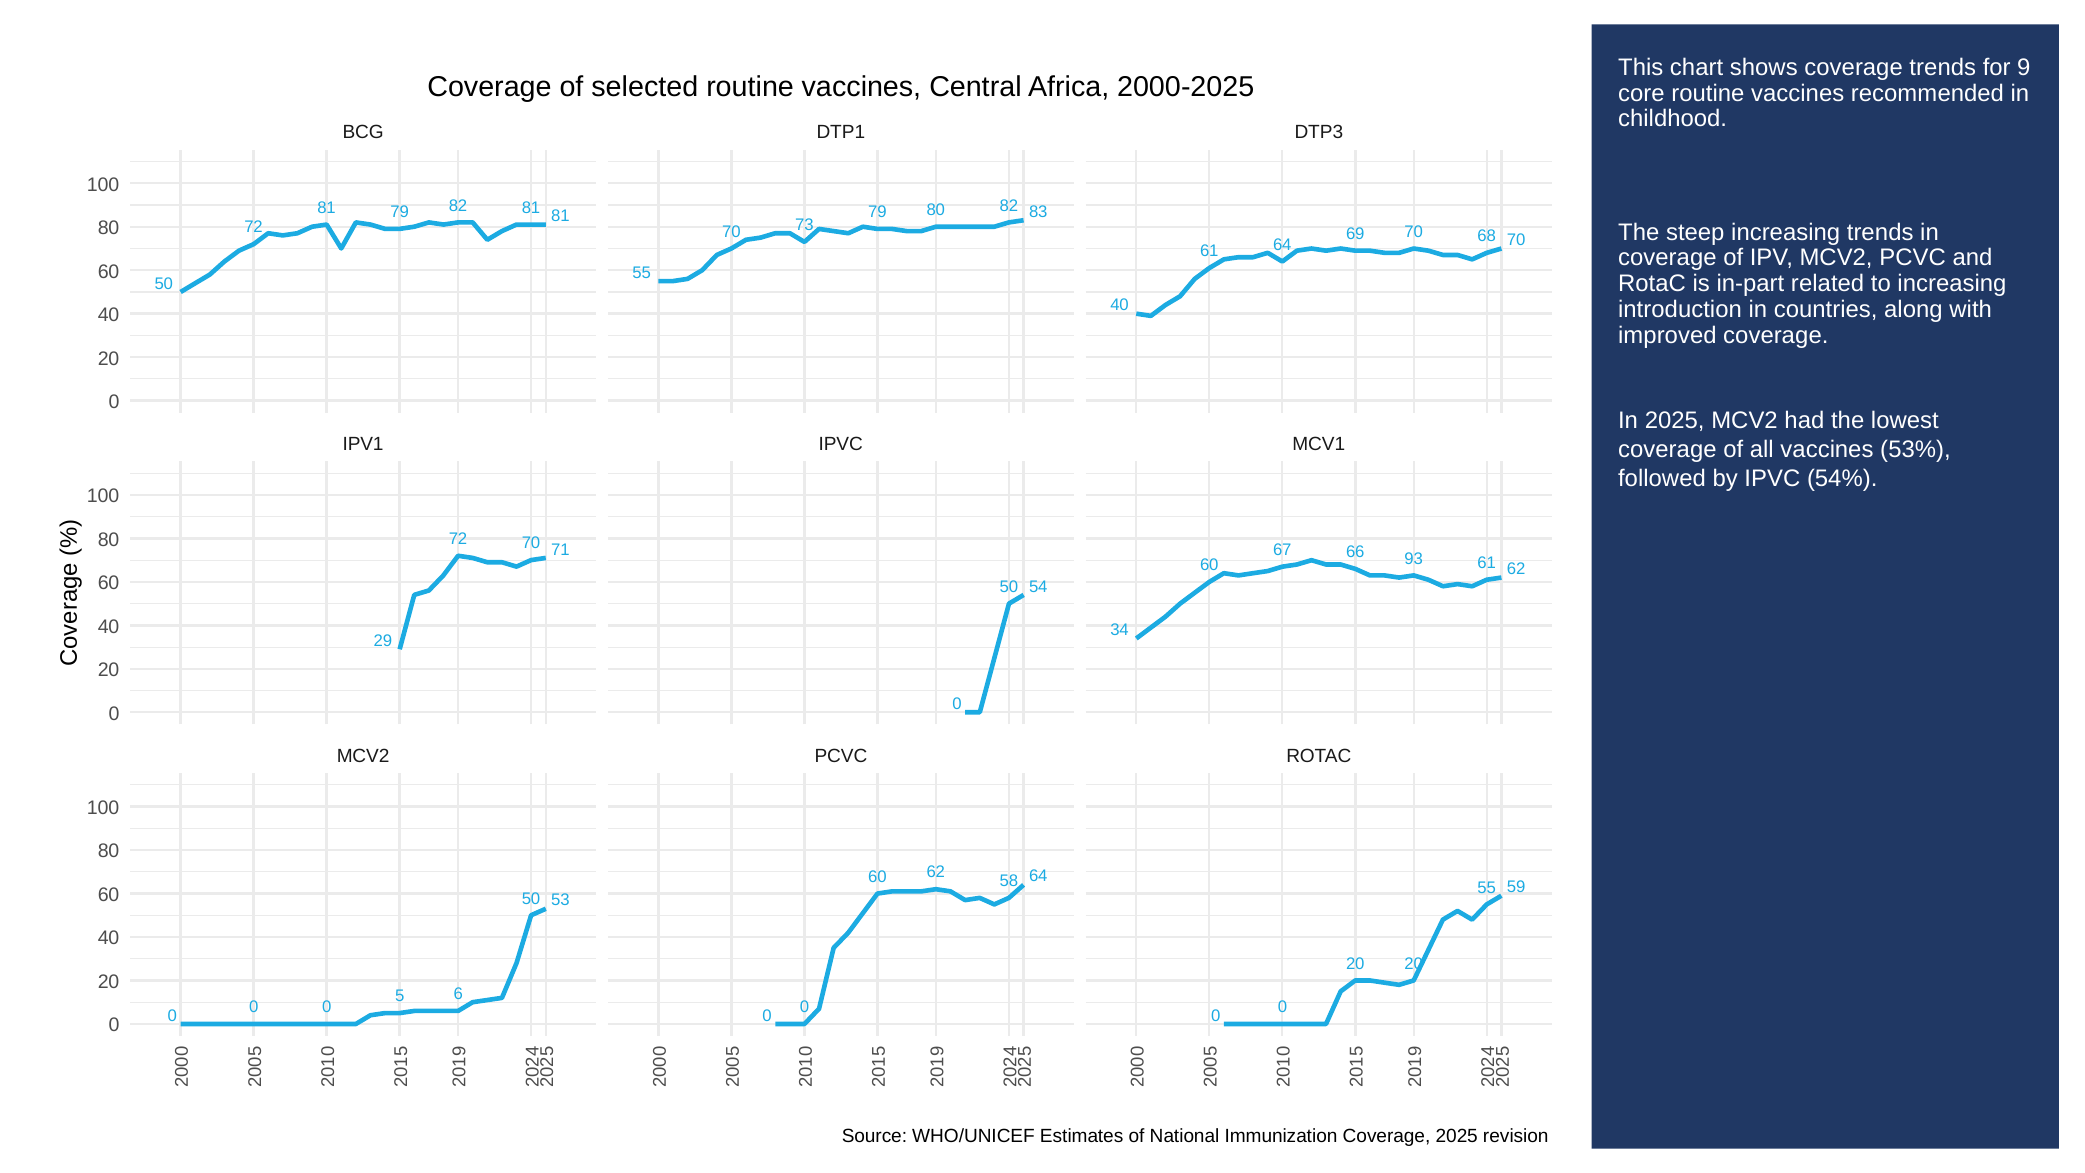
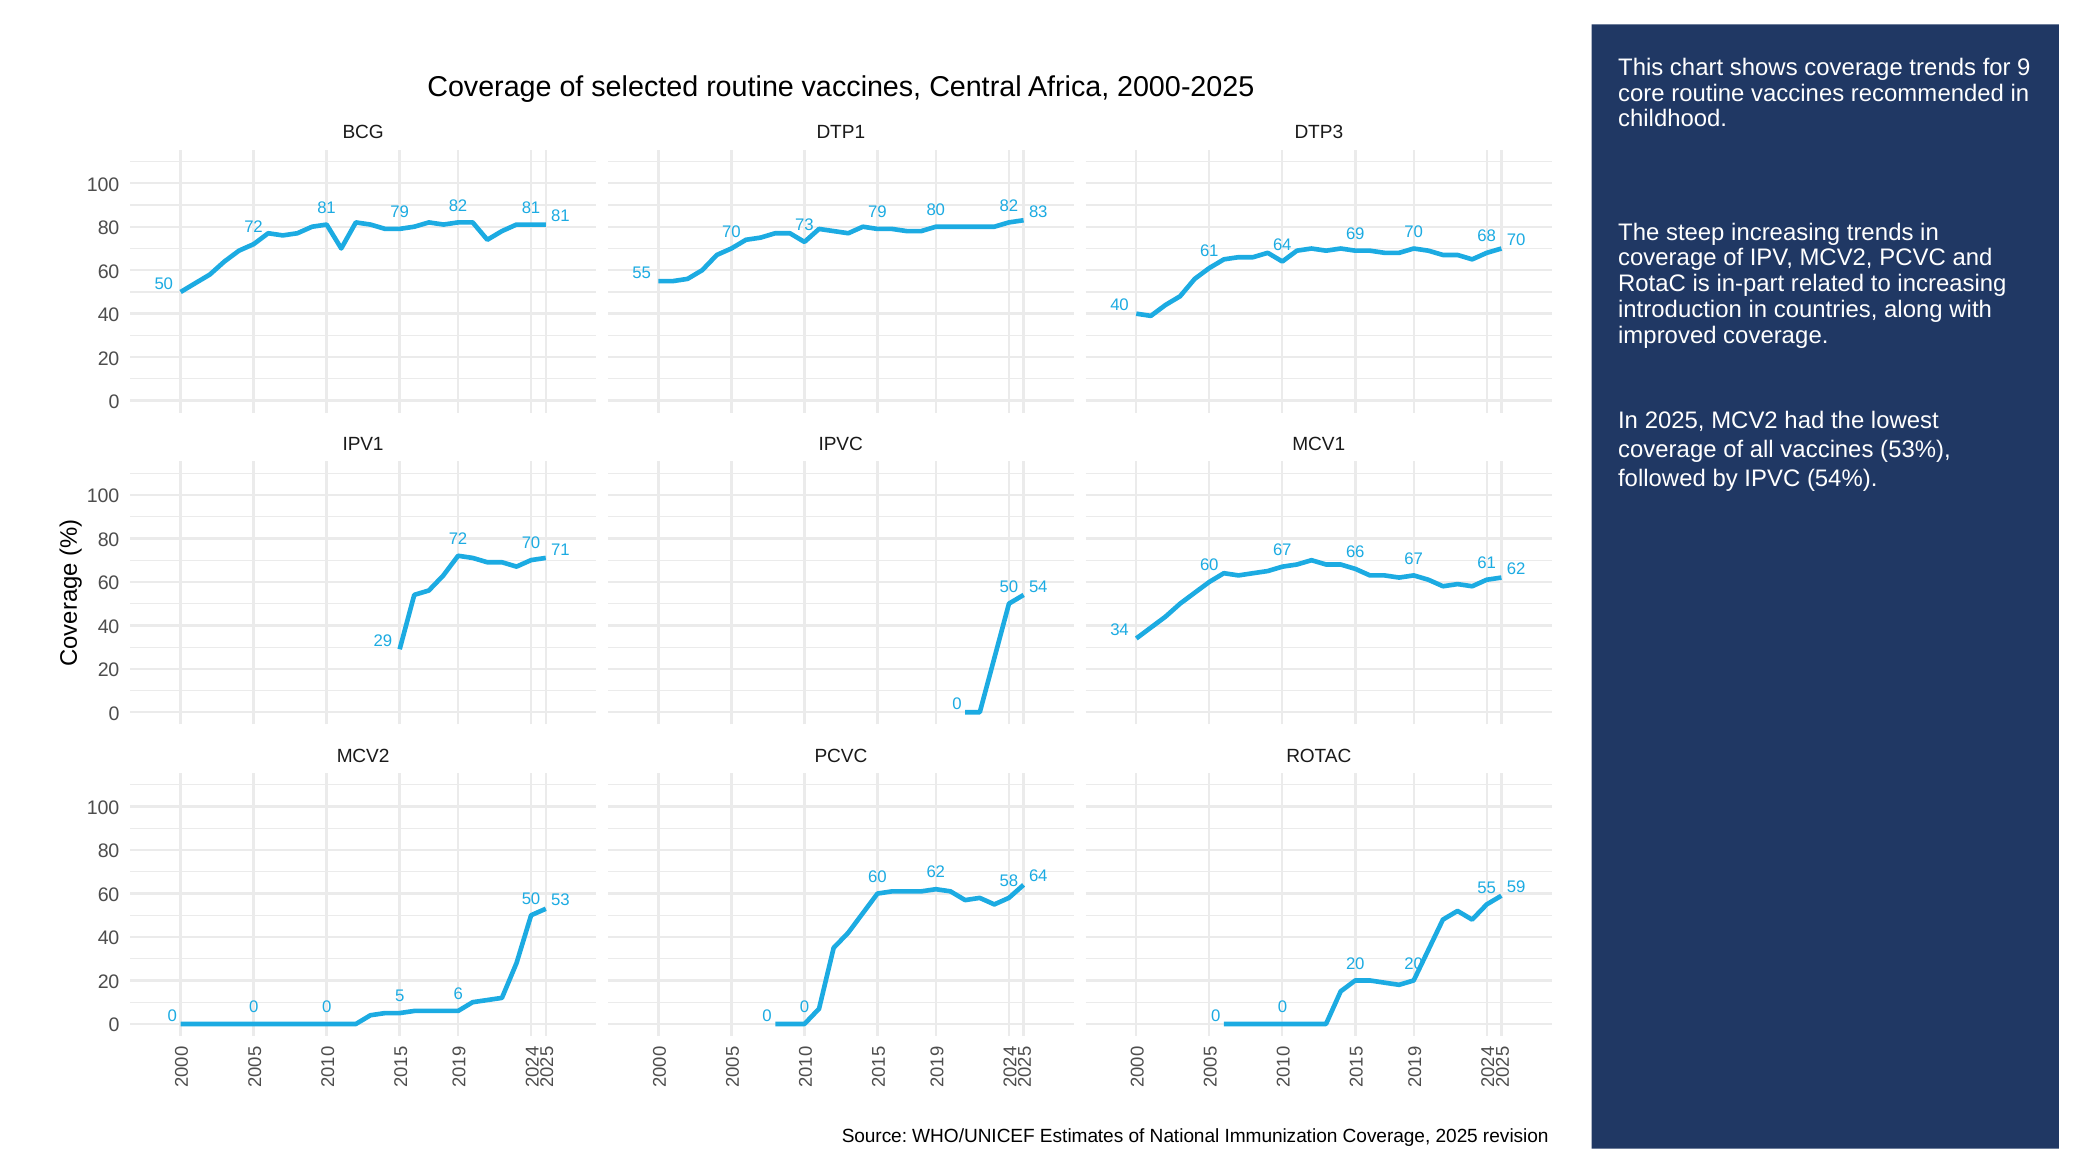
66 93: 93 -> 67 (1414, 559)
